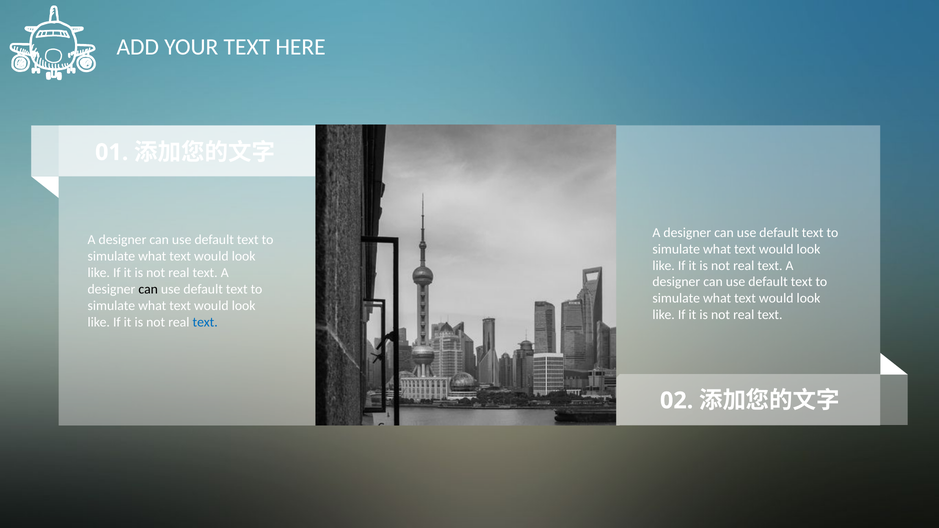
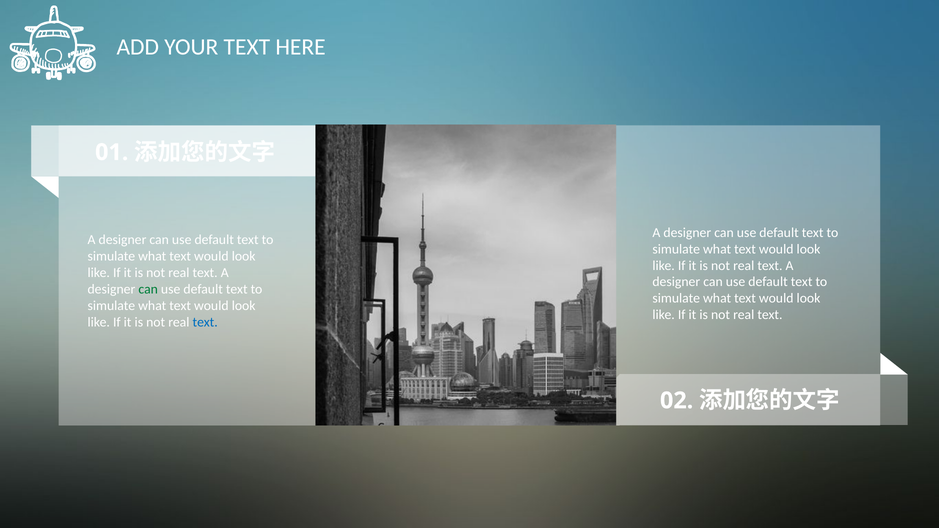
can colour: black -> green (148, 289)
